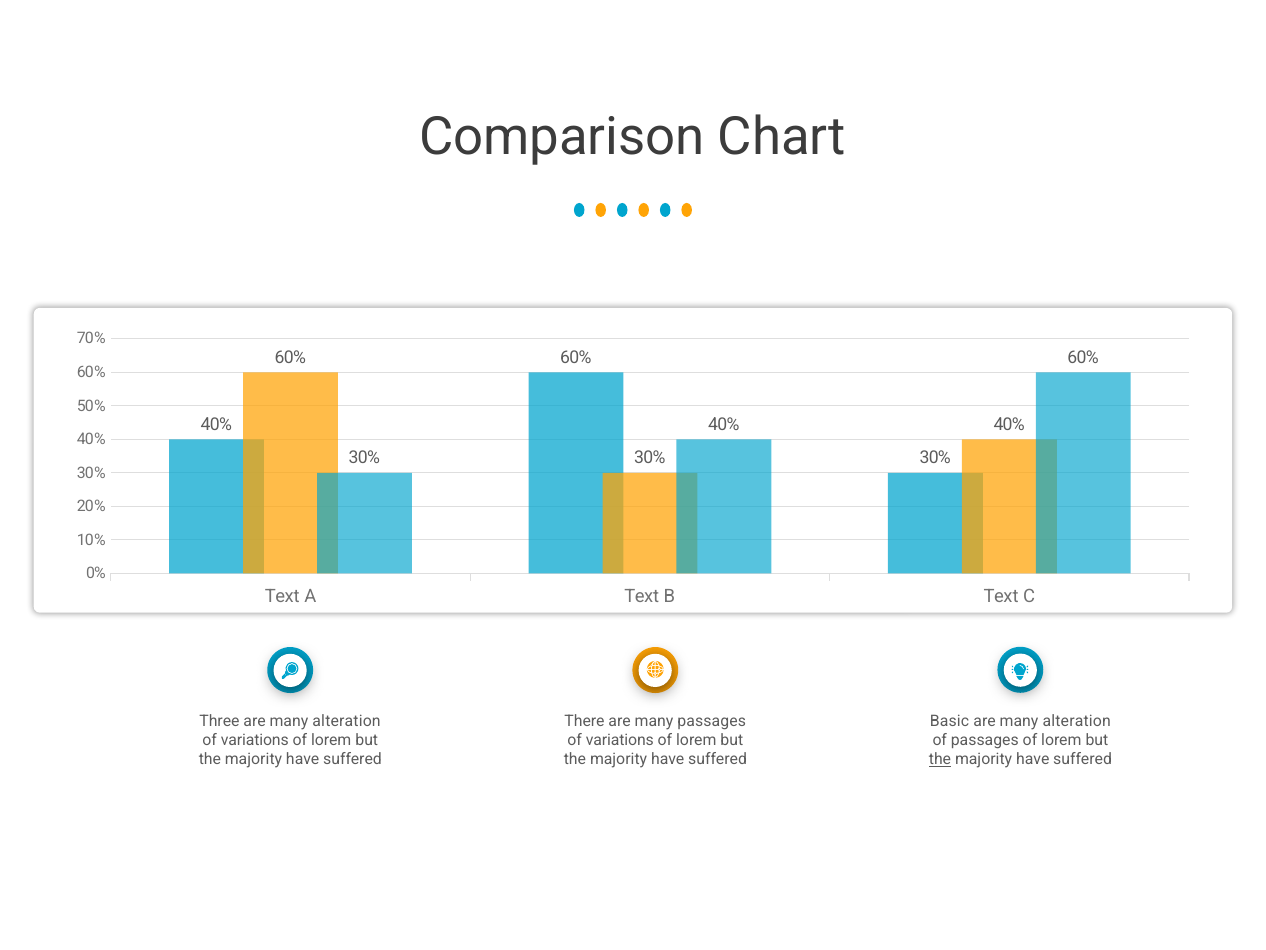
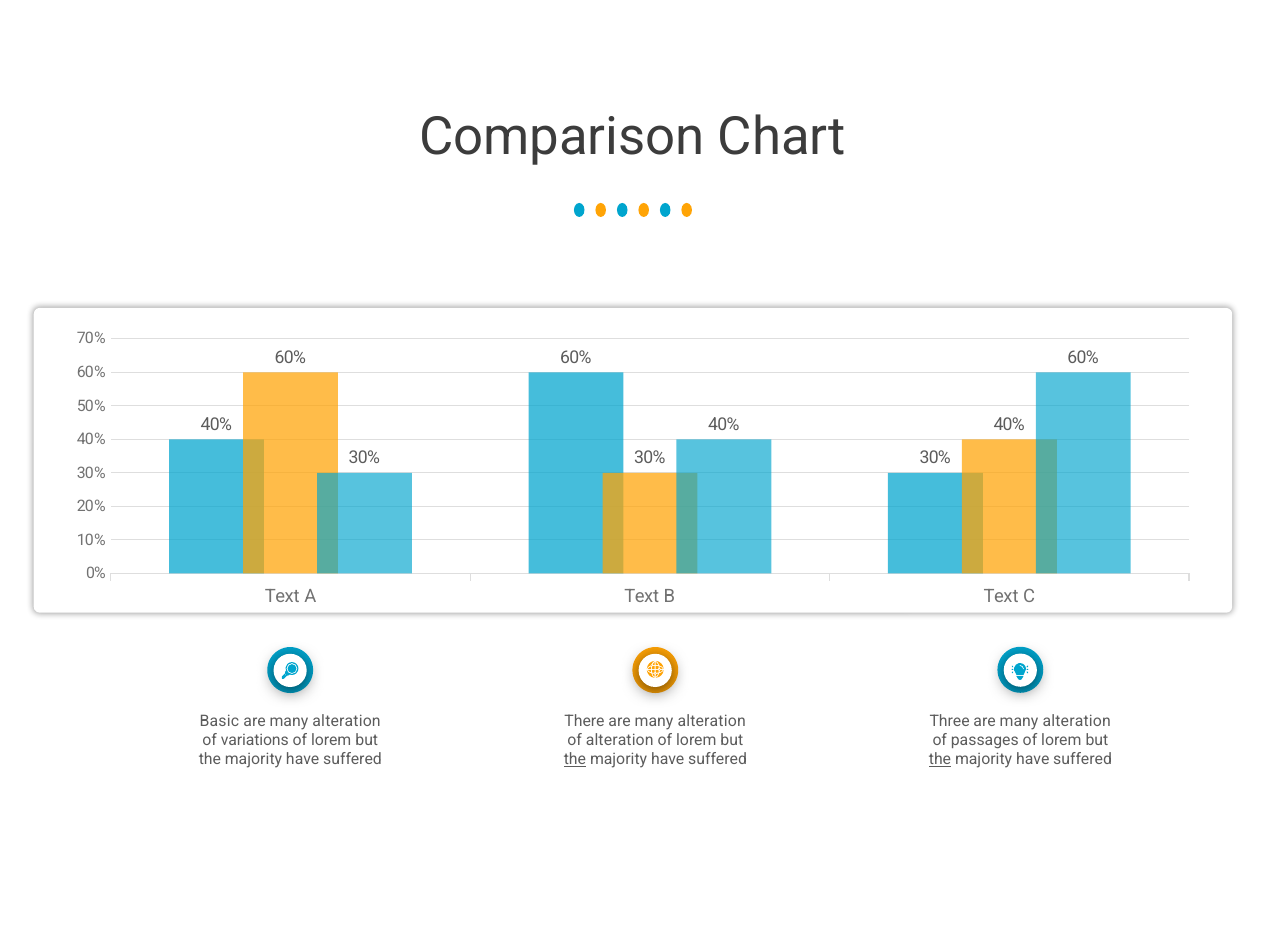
Three: Three -> Basic (219, 721)
There are many passages: passages -> alteration (712, 721)
Basic: Basic -> Three (950, 721)
variations: variations -> alteration (620, 740)
the underline: none -> present (575, 759)
